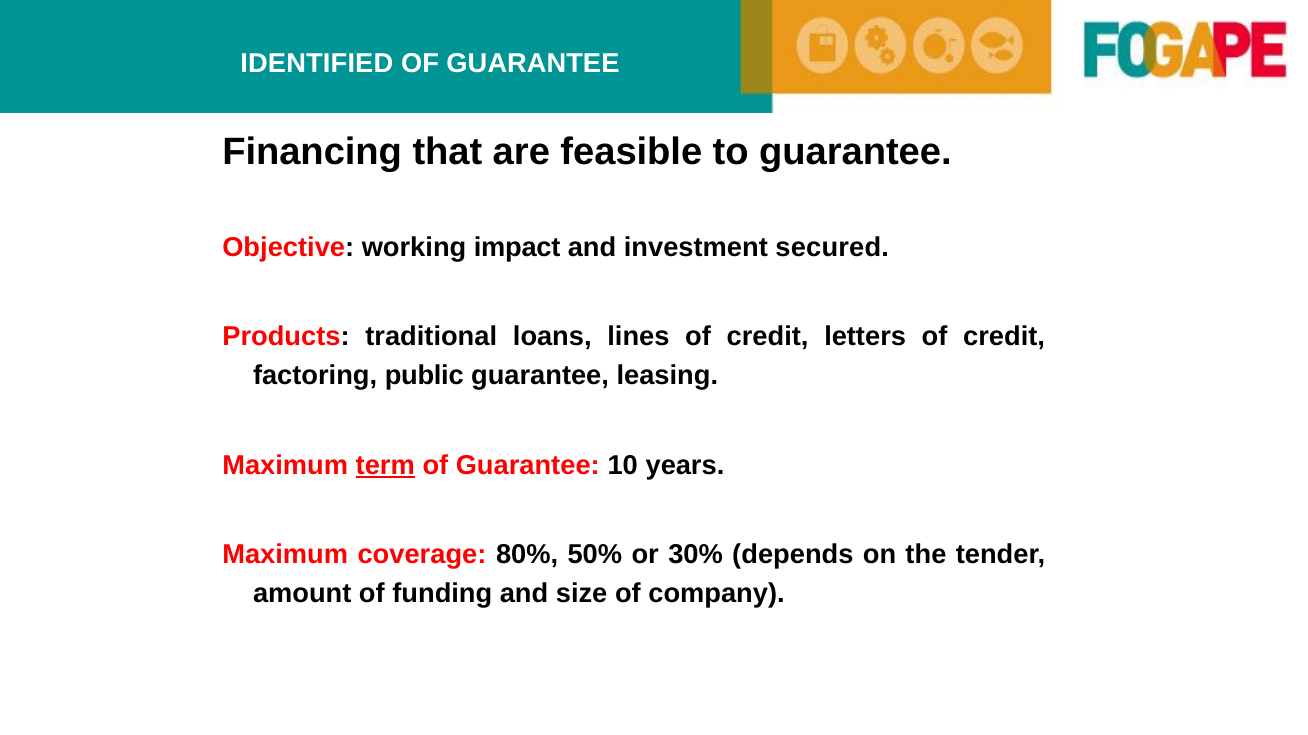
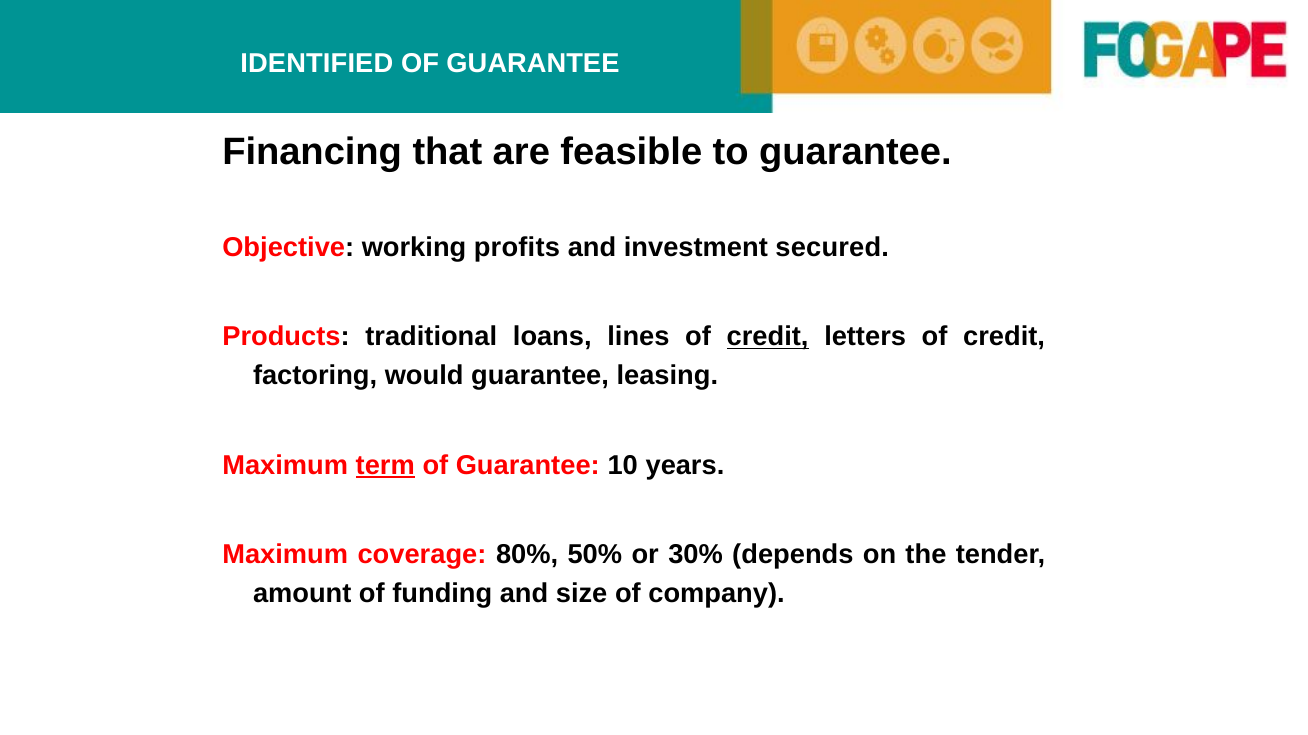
impact: impact -> profits (517, 248)
credit underline: none -> present (768, 337)
public: public -> would (424, 376)
